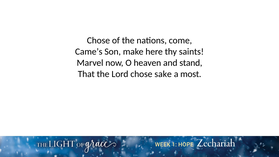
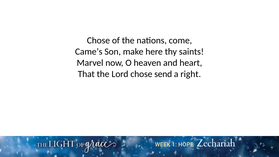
stand: stand -> heart (191, 63)
sake: sake -> send (163, 74)
most: most -> right (191, 74)
